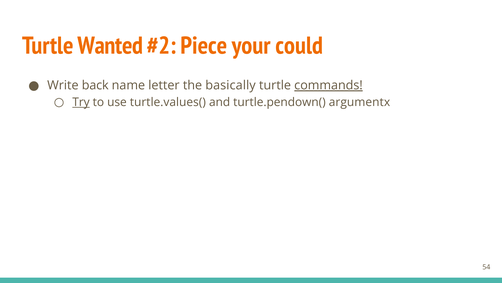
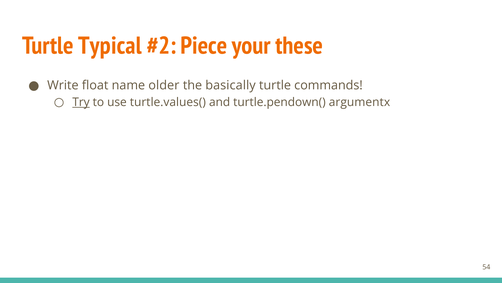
Wanted: Wanted -> Typical (110, 46)
could: could -> these (299, 46)
back: back -> float (95, 85)
letter: letter -> older (164, 85)
commands underline: present -> none (328, 85)
